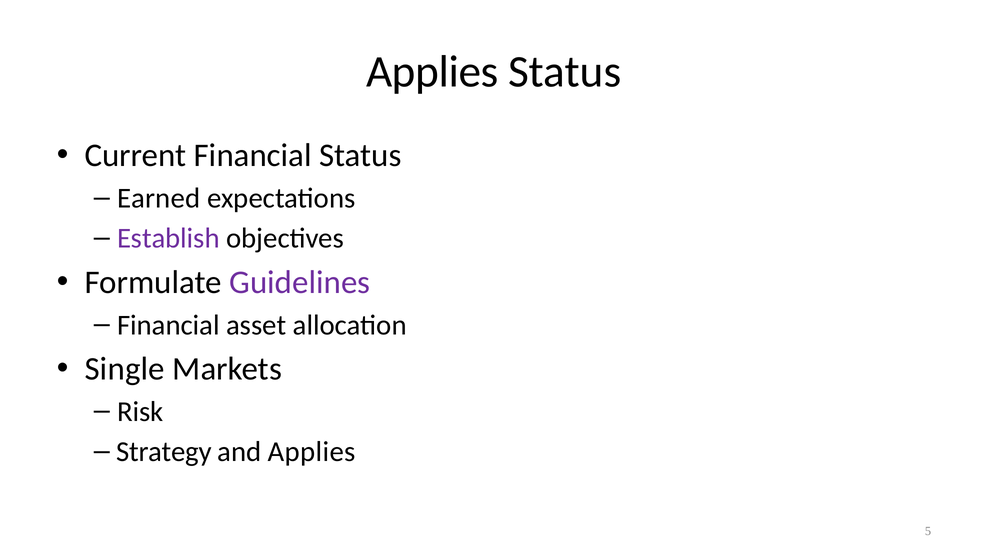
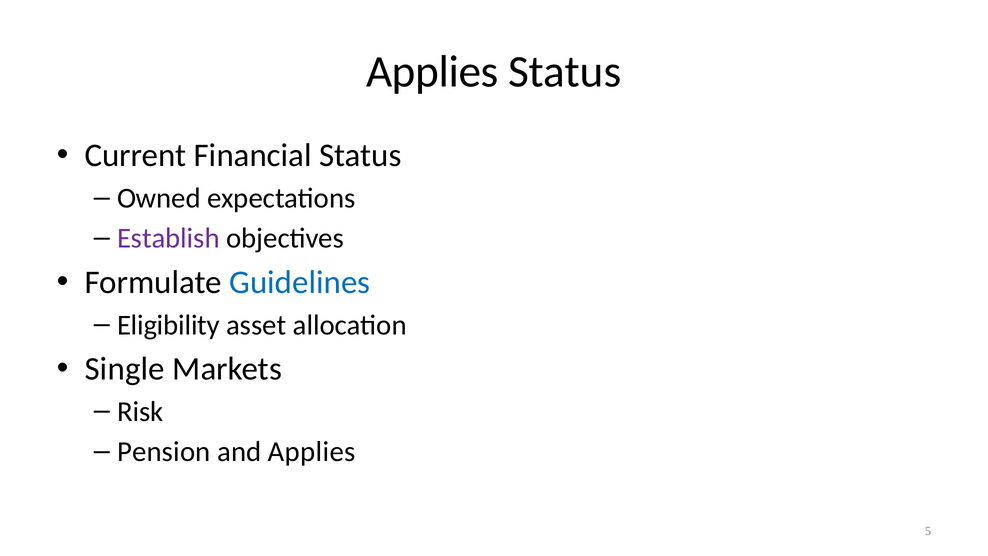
Earned: Earned -> Owned (159, 198)
Guidelines colour: purple -> blue (300, 282)
Financial: Financial -> Eligibility (168, 325)
Strategy: Strategy -> Pension (164, 452)
